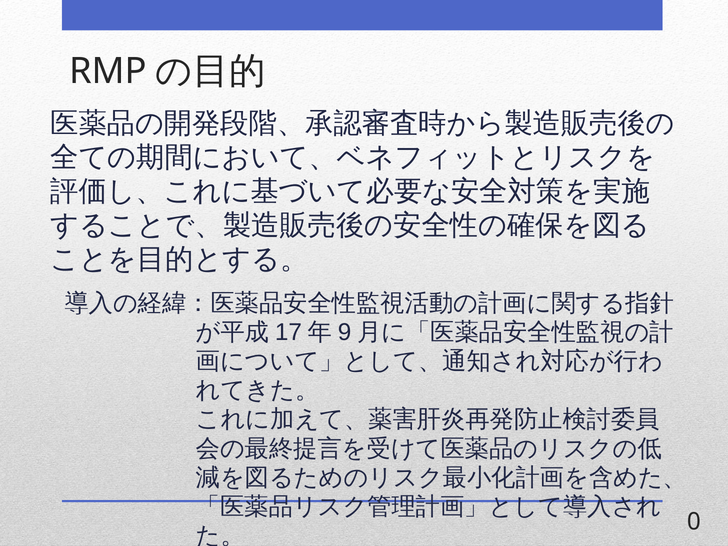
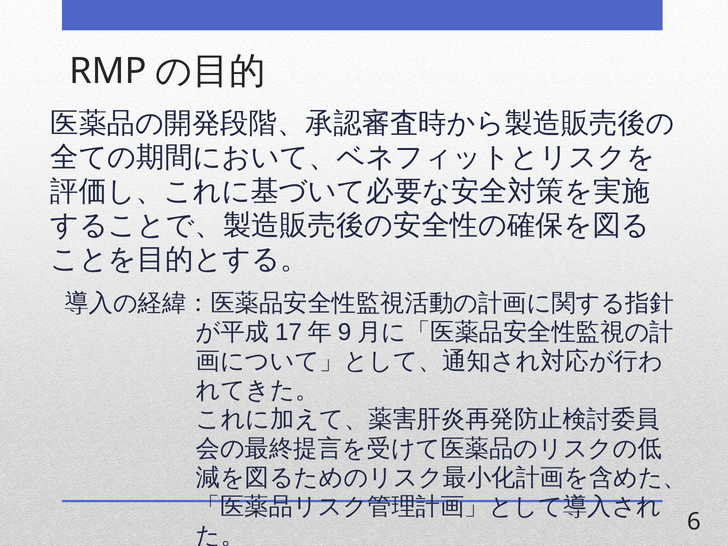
0: 0 -> 6 (694, 522)
